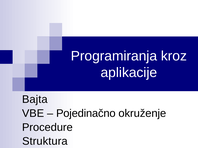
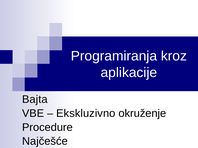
Pojedinačno: Pojedinačno -> Ekskluzivno (86, 114)
Struktura: Struktura -> Najčešće (45, 142)
